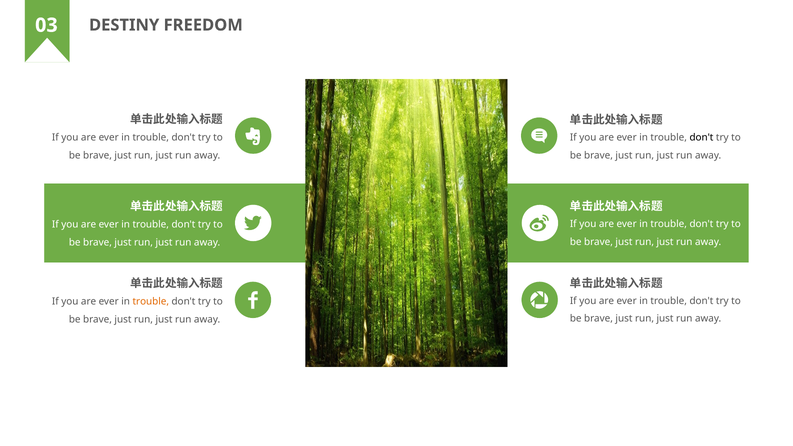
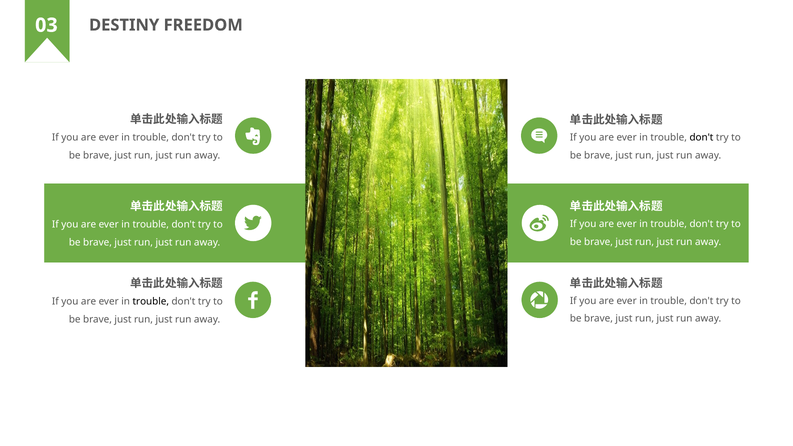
trouble colour: orange -> black (151, 302)
